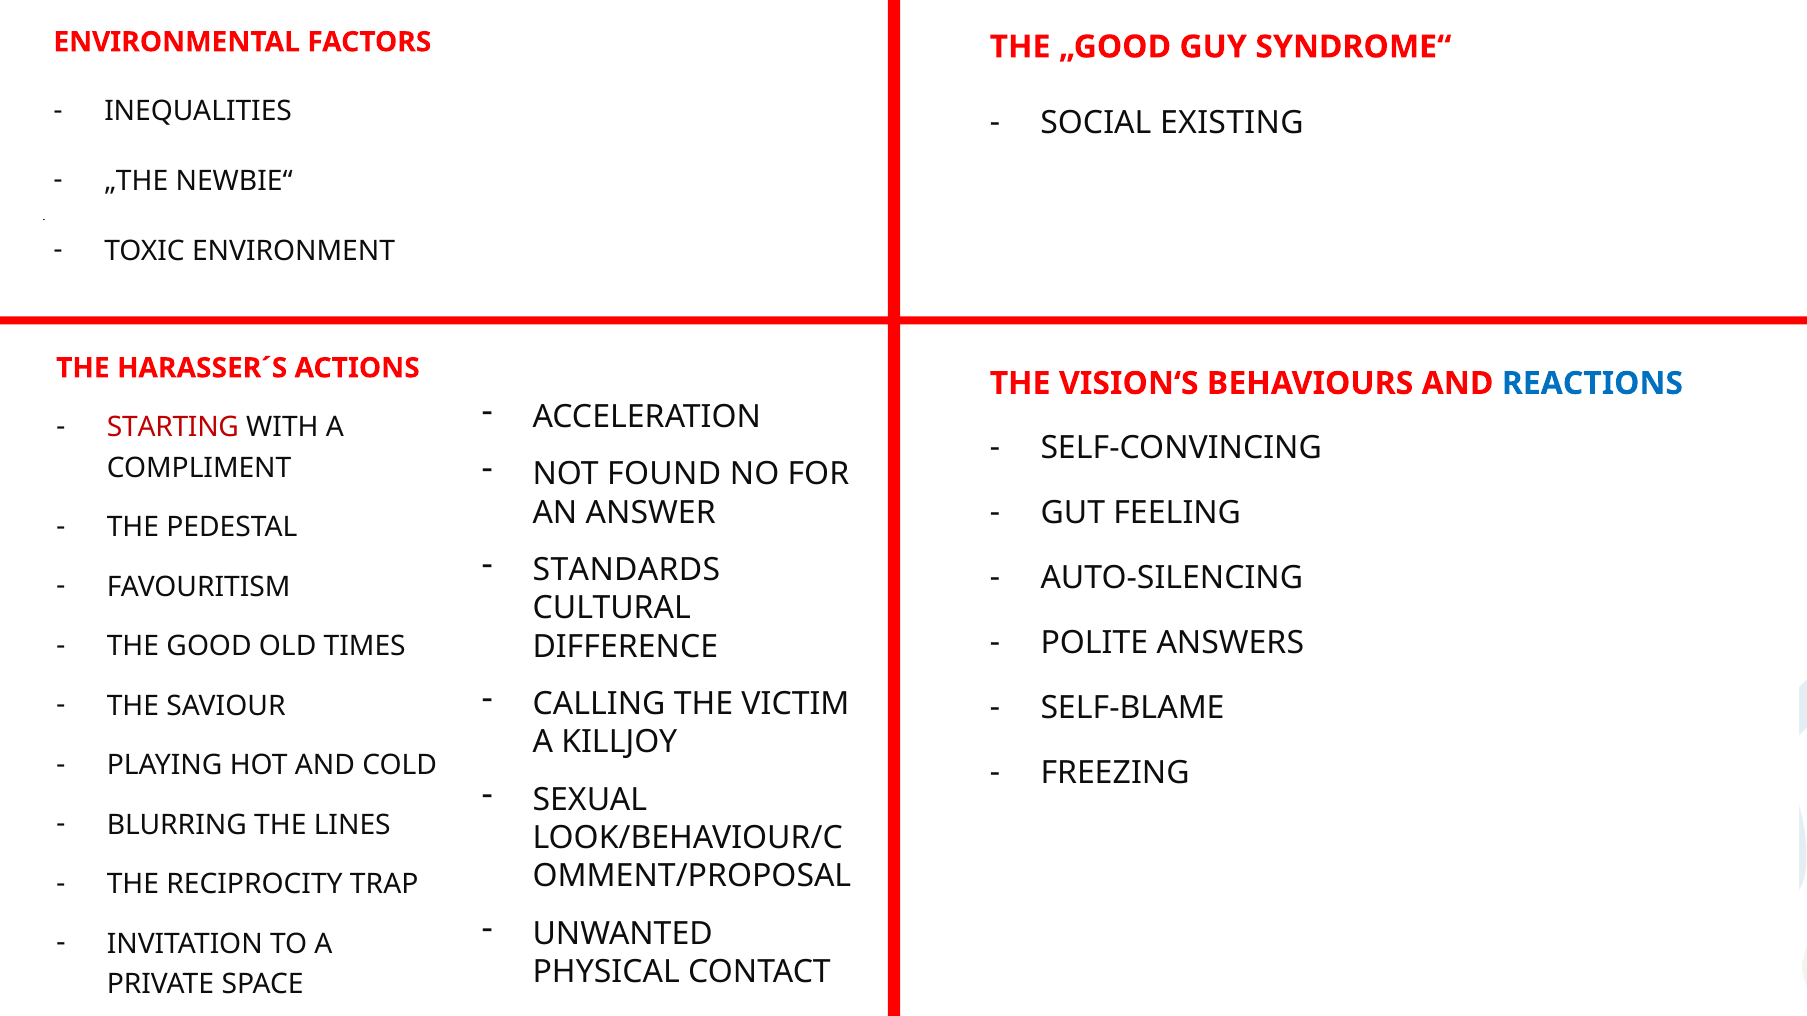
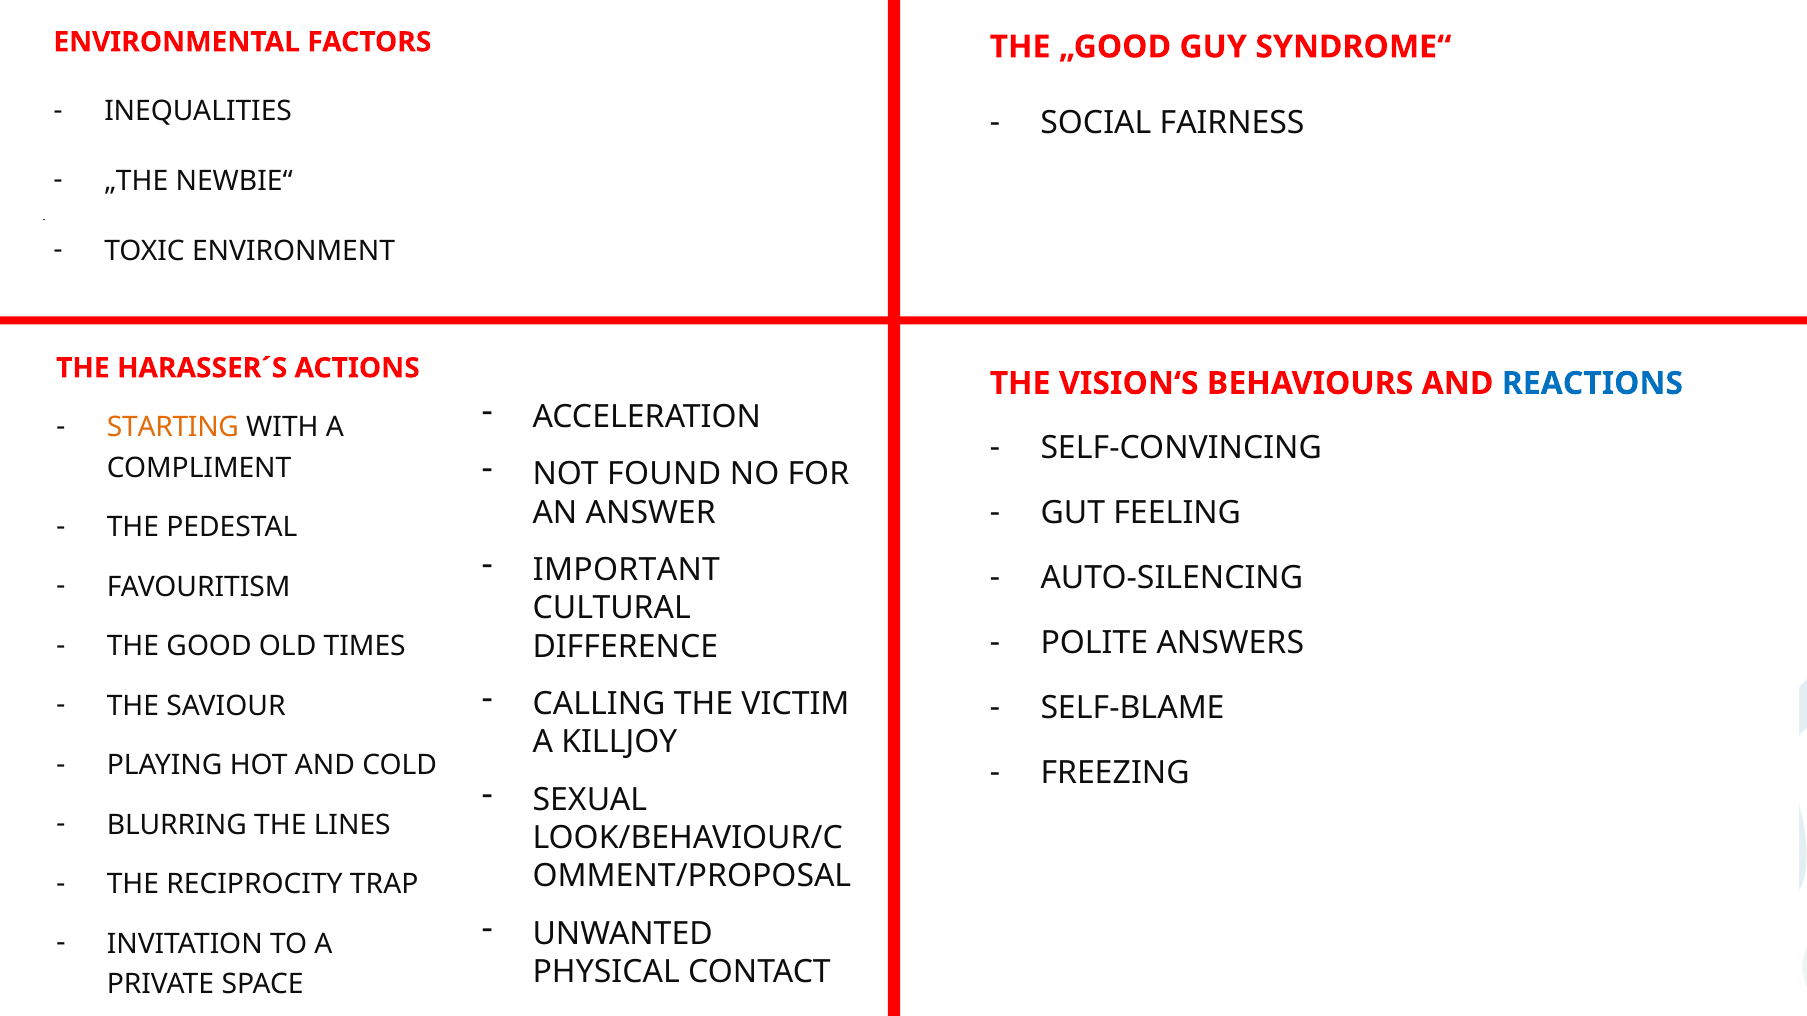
EXISTING: EXISTING -> FAIRNESS (1232, 123)
STARTING colour: red -> orange (173, 428)
STANDARDS: STANDARDS -> IMPORTANT (626, 570)
